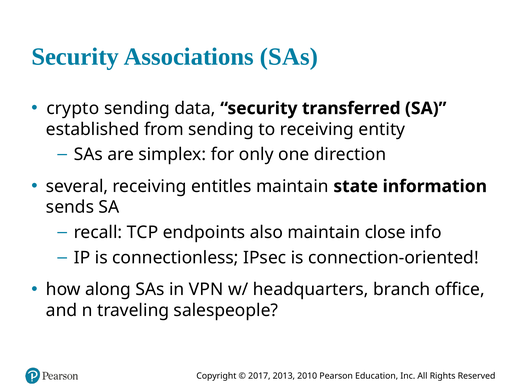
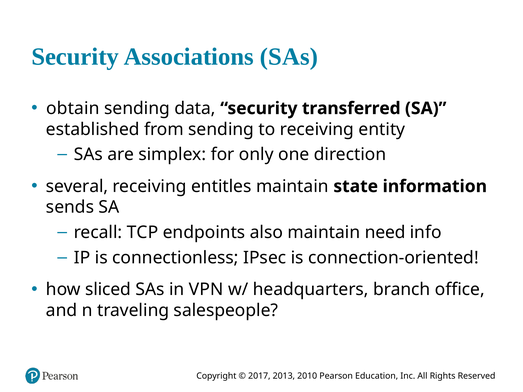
crypto: crypto -> obtain (73, 108)
close: close -> need (385, 233)
along: along -> sliced (108, 290)
